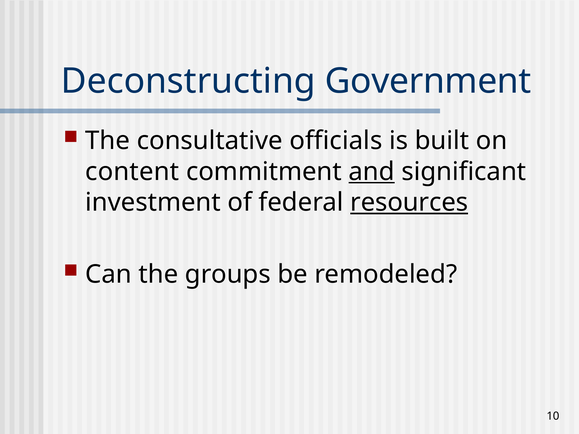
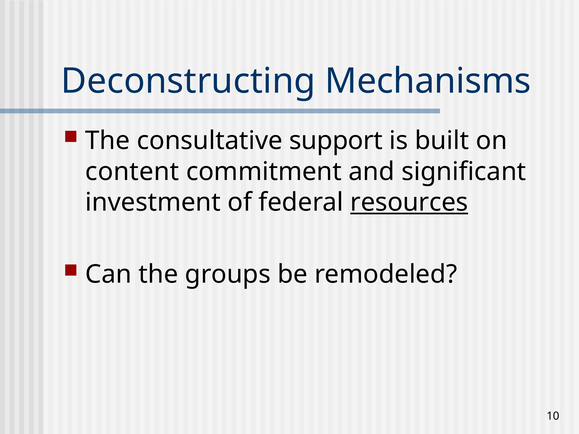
Government: Government -> Mechanisms (428, 81)
officials: officials -> support (336, 141)
and underline: present -> none (372, 172)
